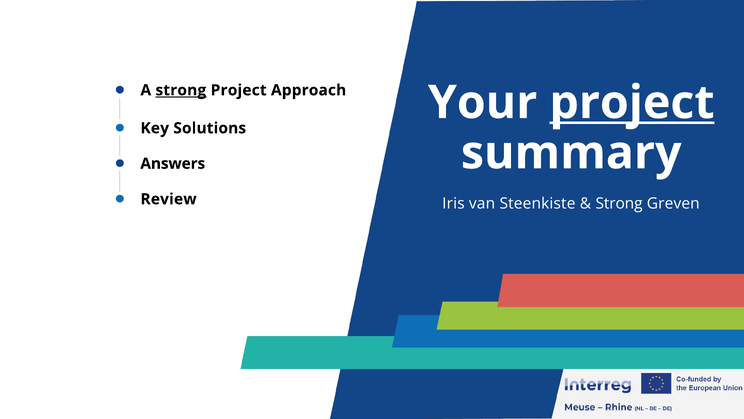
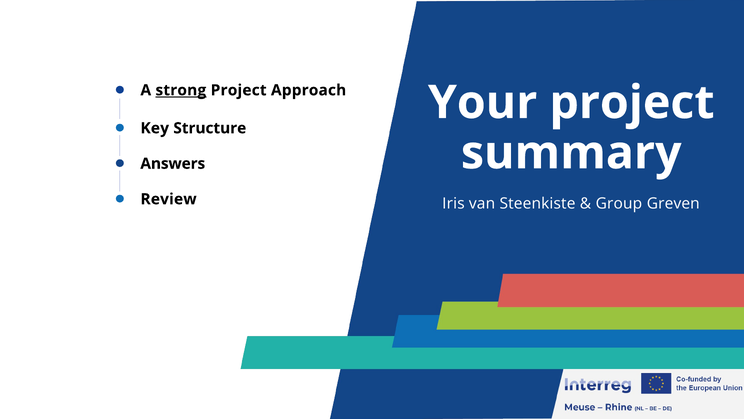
project underline: present -> none (632, 103)
Solutions: Solutions -> Structure (210, 128)
Strong: Strong -> Group (619, 203)
